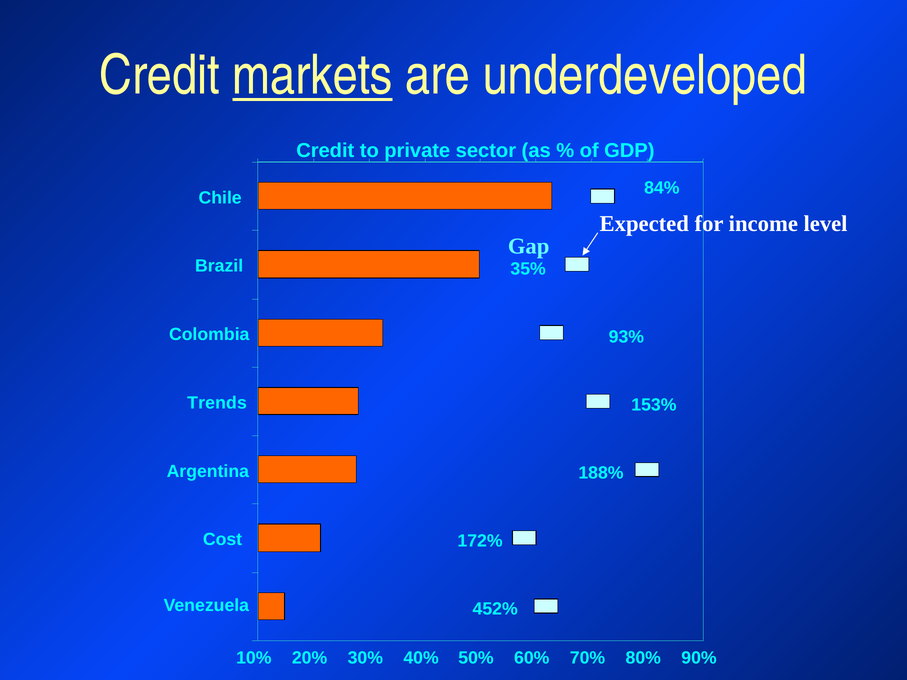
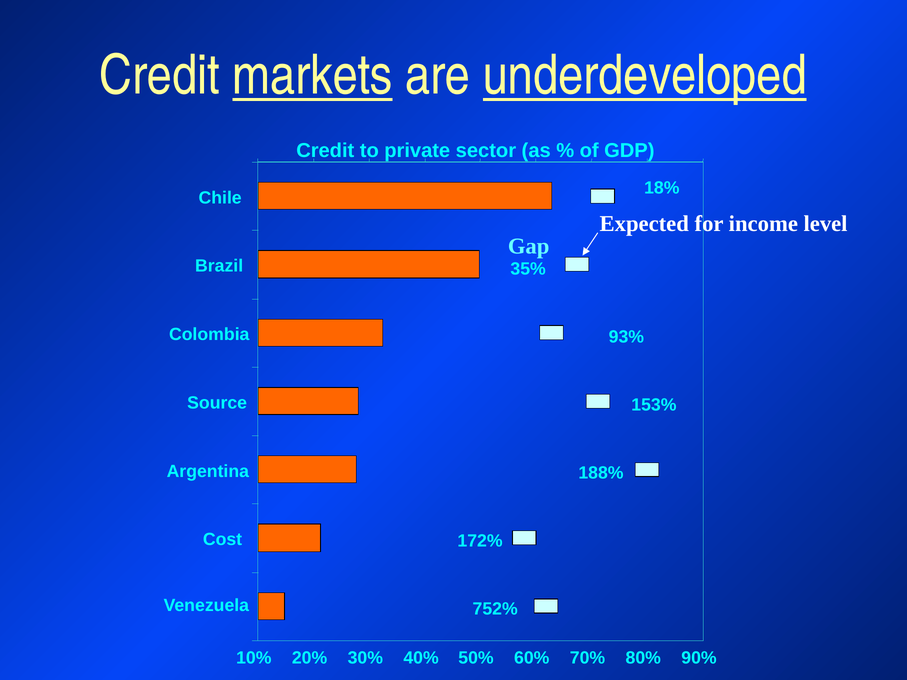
underdeveloped underline: none -> present (645, 76)
84%: 84% -> 18% (662, 188)
Trends: Trends -> Source (217, 403)
452%: 452% -> 752% (495, 609)
